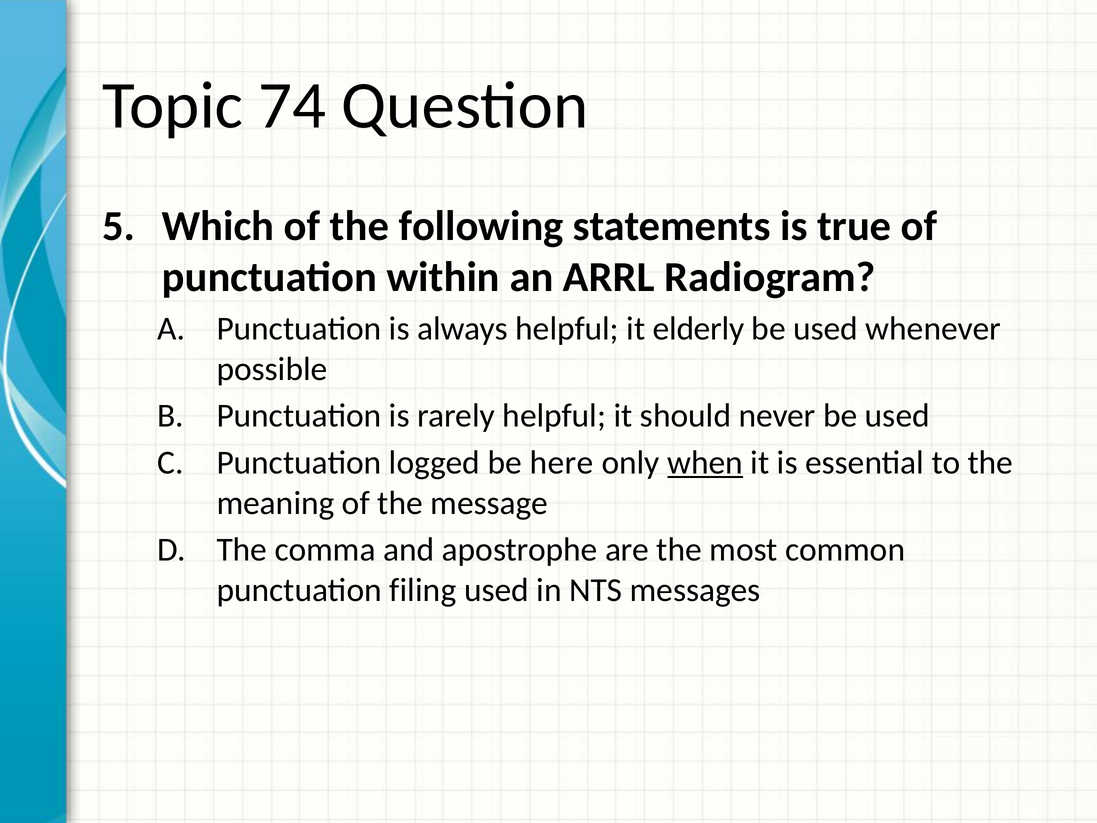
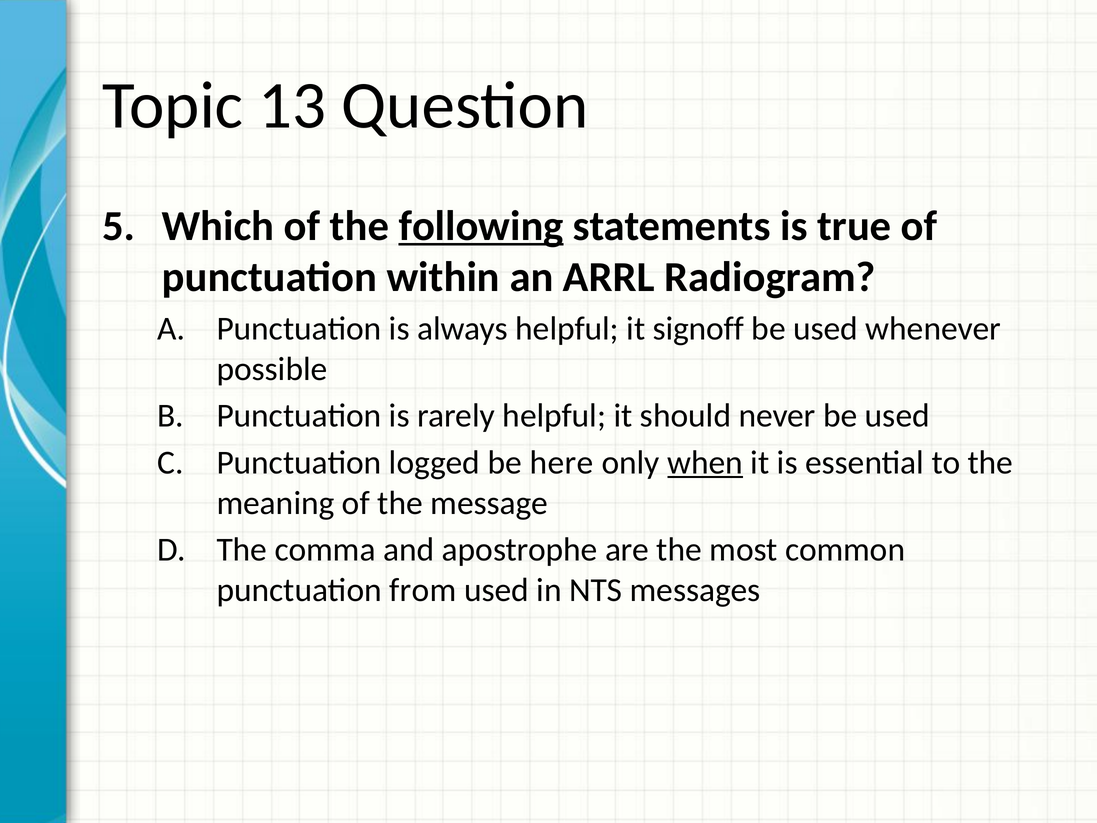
74: 74 -> 13 (292, 106)
following underline: none -> present (481, 226)
elderly: elderly -> signoff (698, 329)
filing: filing -> from (423, 590)
